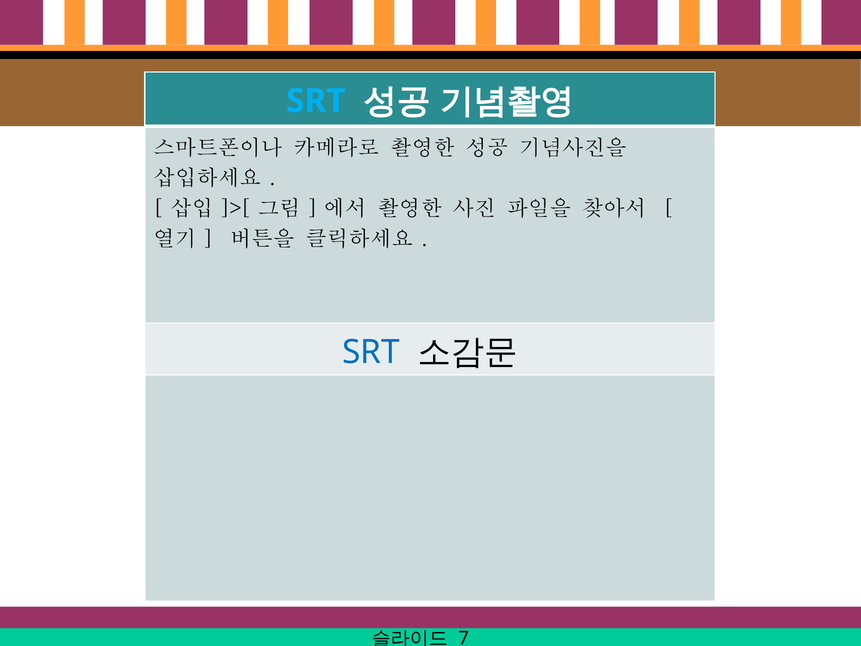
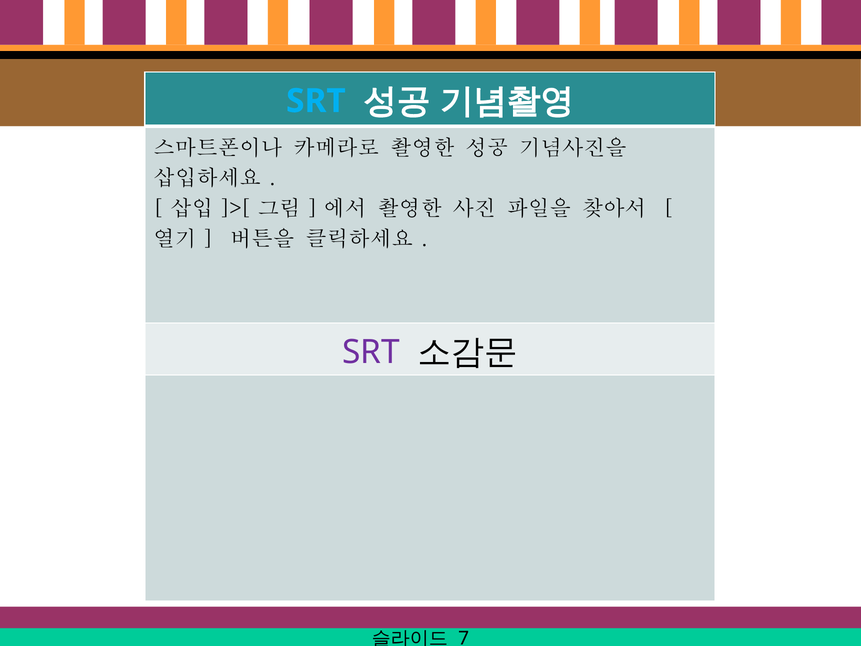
SRT colour: blue -> purple (371, 352)
